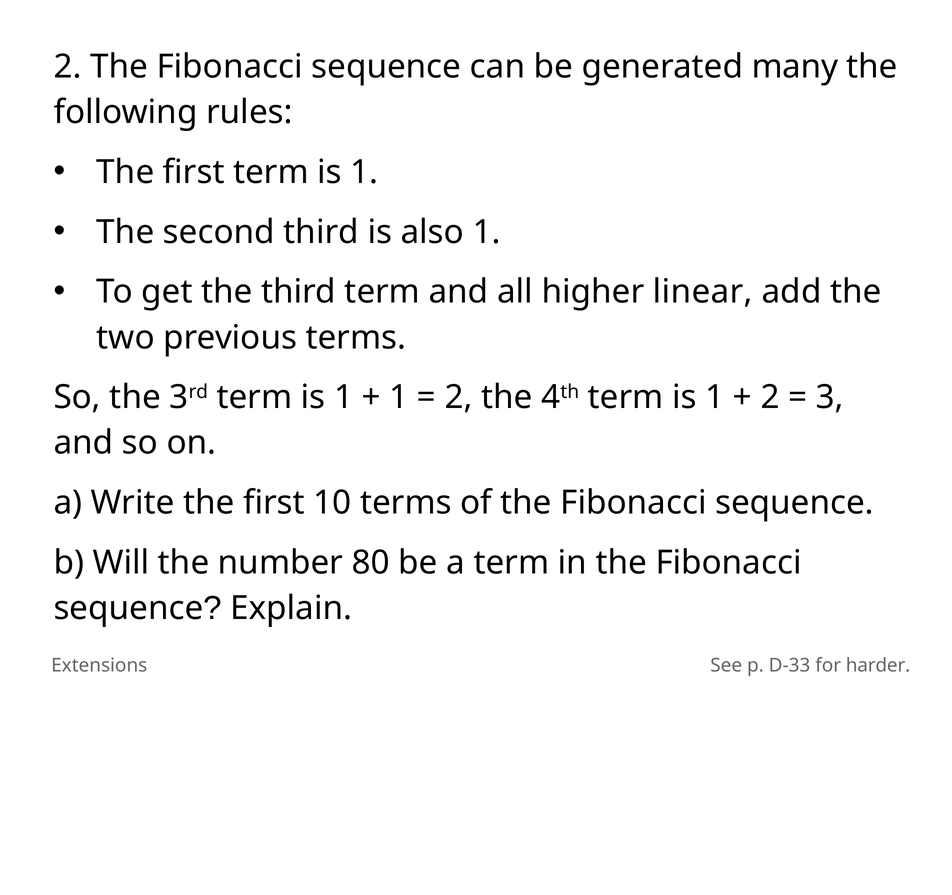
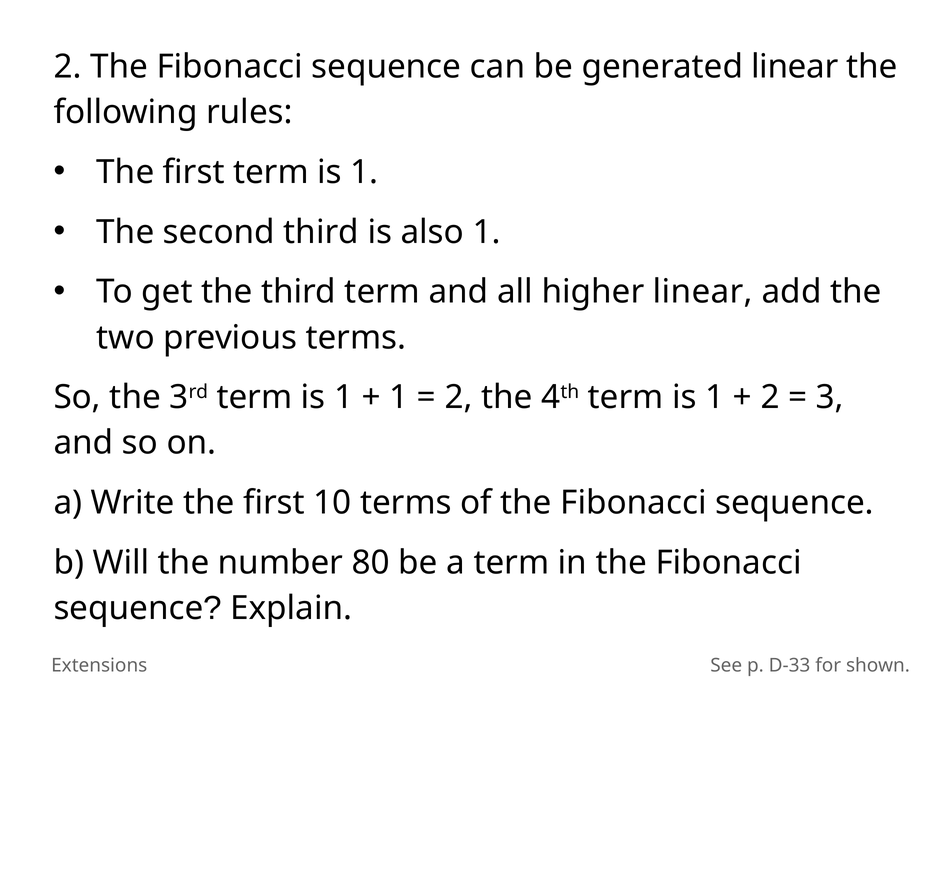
generated many: many -> linear (795, 67)
harder: harder -> shown (878, 666)
